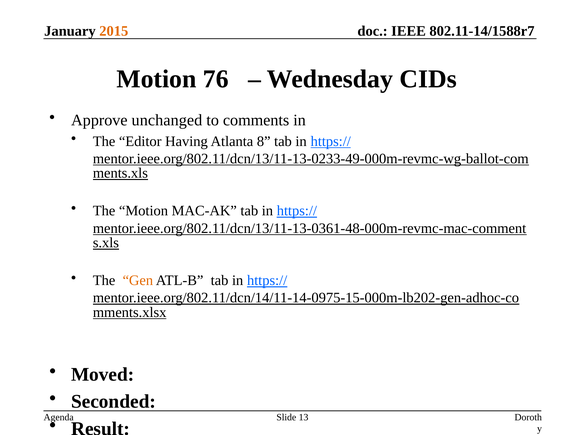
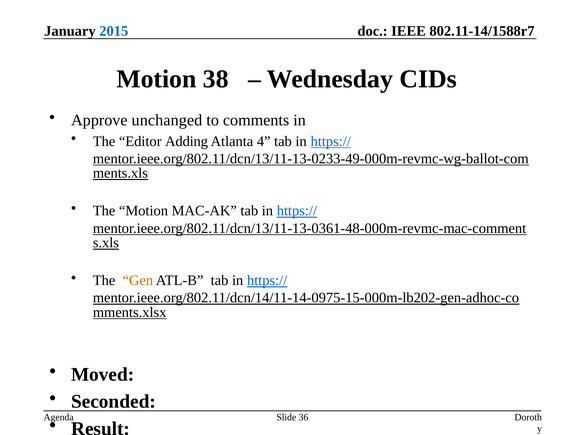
2015 colour: orange -> blue (114, 31)
76: 76 -> 38 (216, 79)
Having: Having -> Adding (187, 141)
8: 8 -> 4 (264, 141)
13: 13 -> 36 (304, 417)
